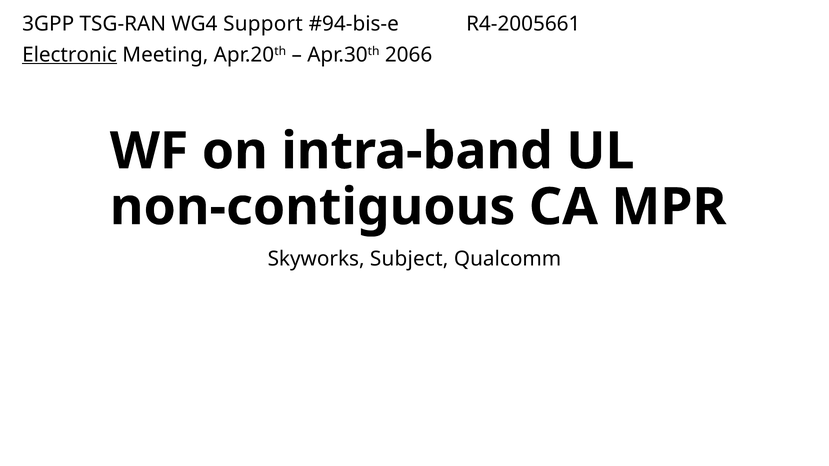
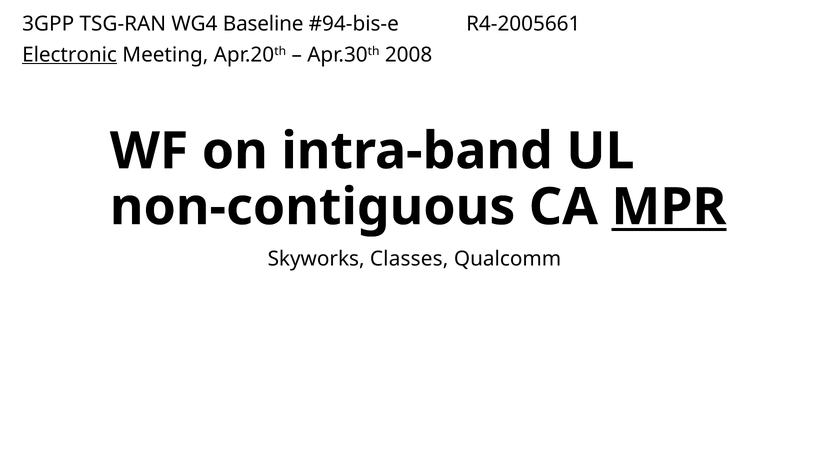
Support: Support -> Baseline (263, 24)
2066: 2066 -> 2008 (409, 55)
MPR underline: none -> present (669, 207)
Subject: Subject -> Classes (409, 259)
